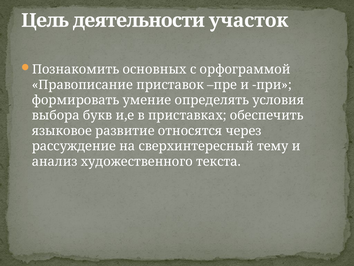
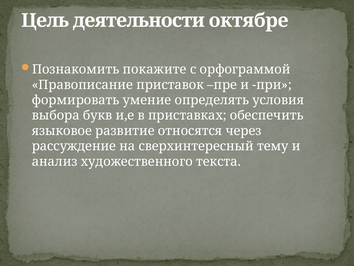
участок: участок -> октябре (249, 20)
основных: основных -> покажите (155, 69)
